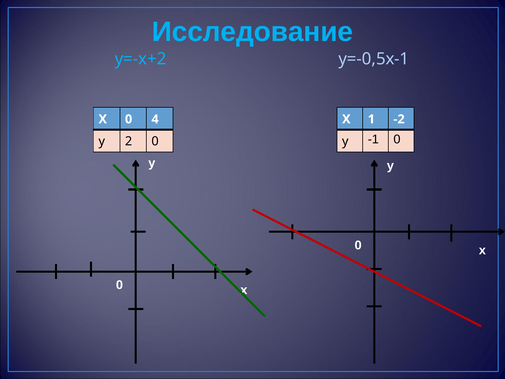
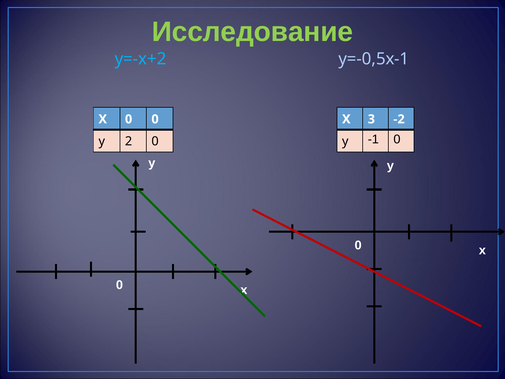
Исследование colour: light blue -> light green (252, 32)
X 0 4: 4 -> 0 (155, 119)
1: 1 -> 3 (371, 119)
